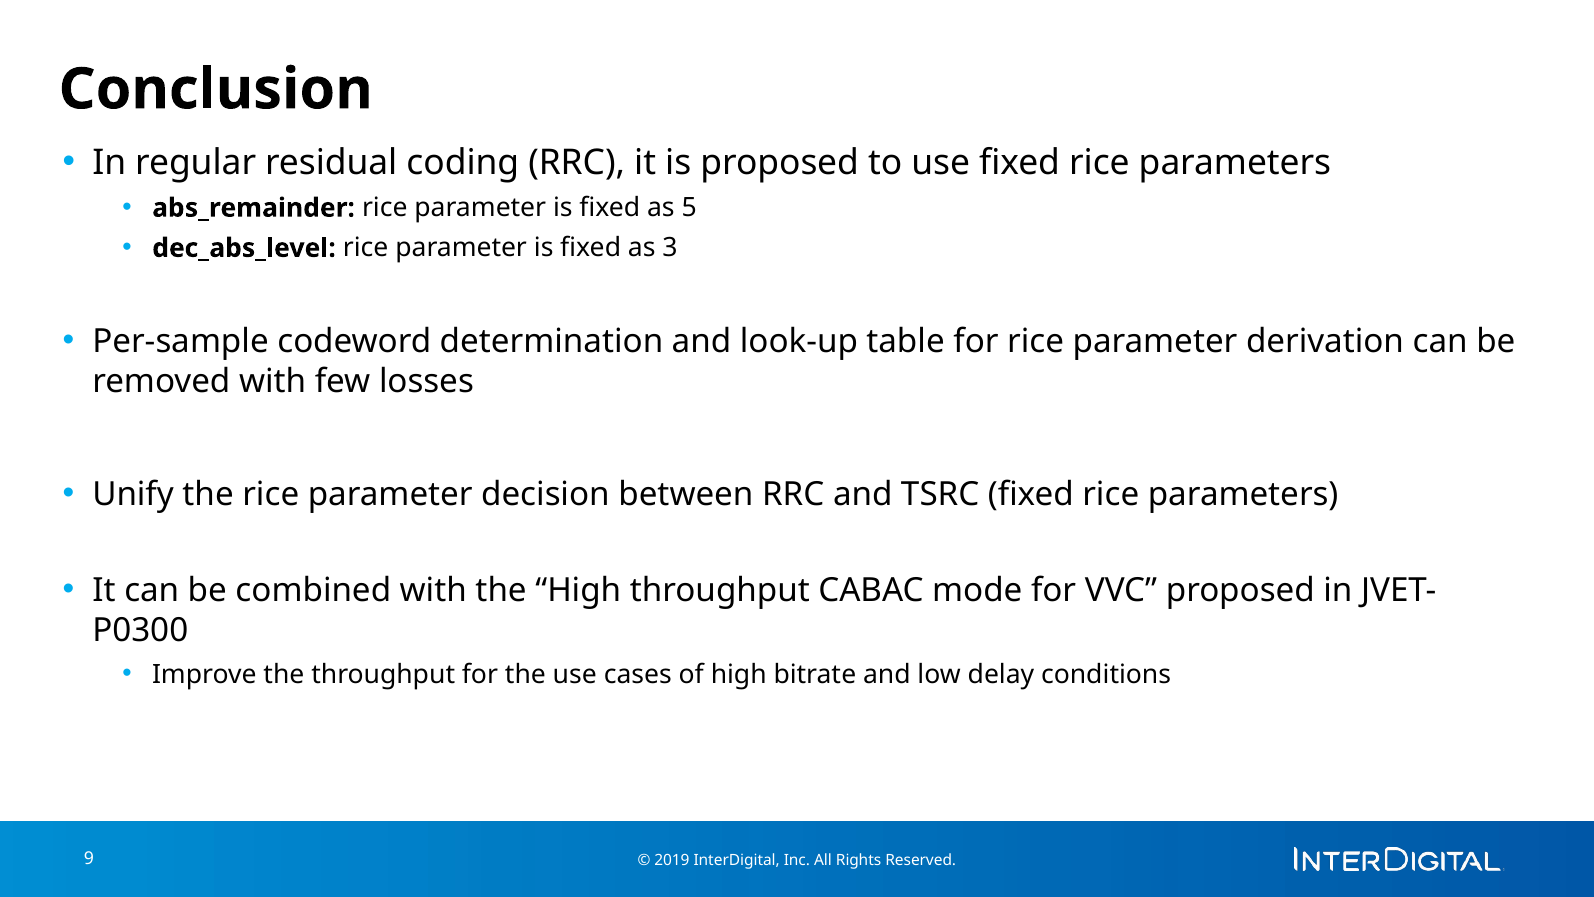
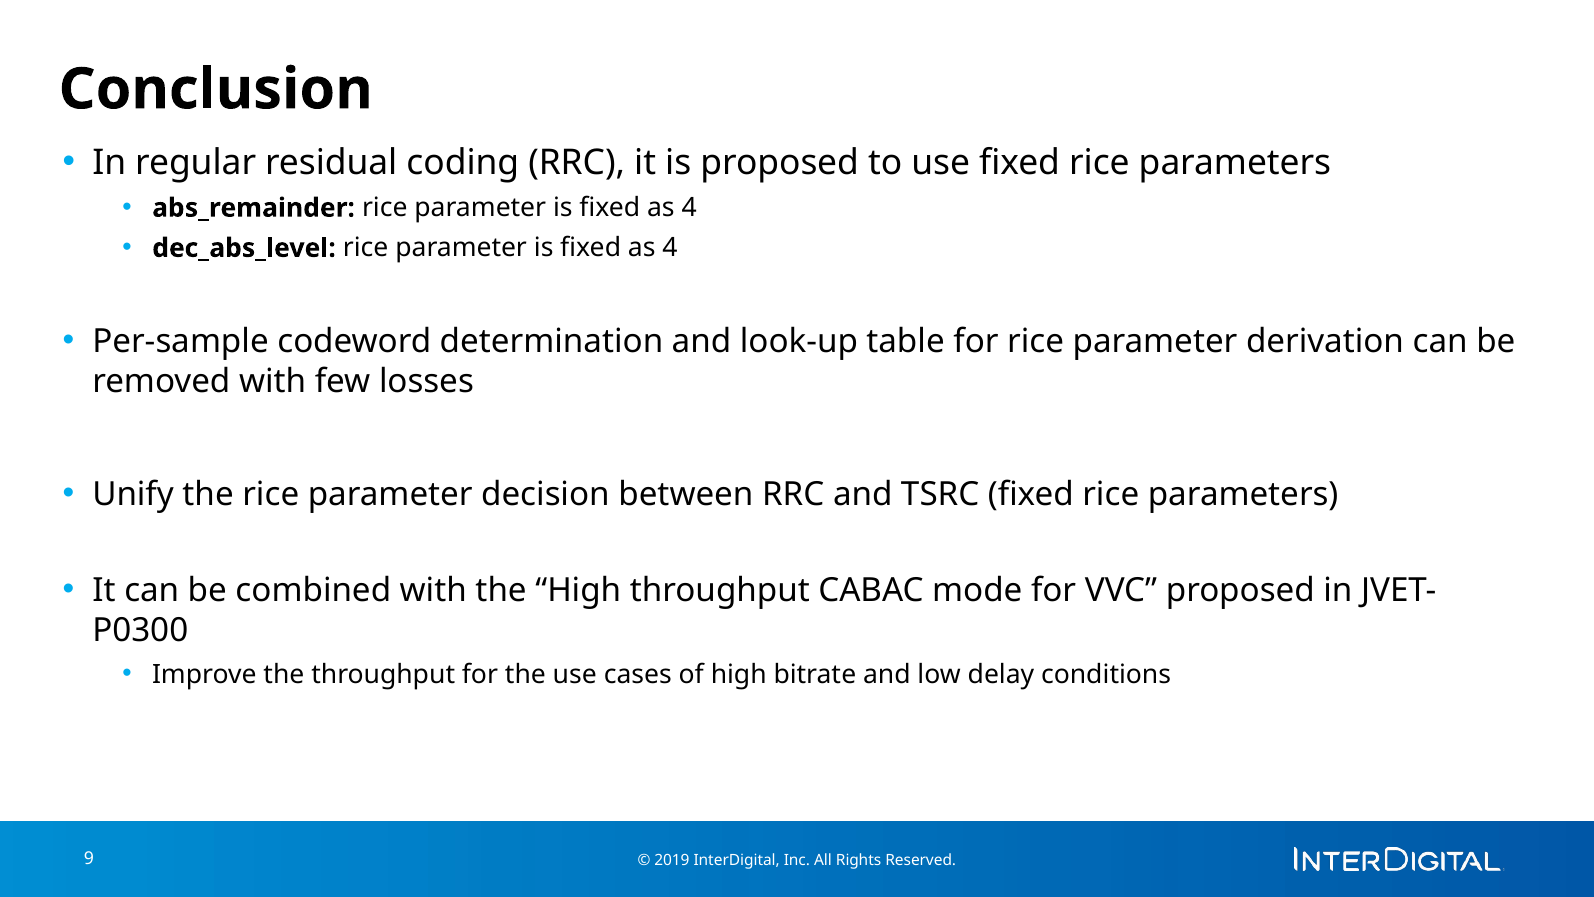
5: 5 -> 4 (689, 208)
3: 3 -> 4 (670, 248)
